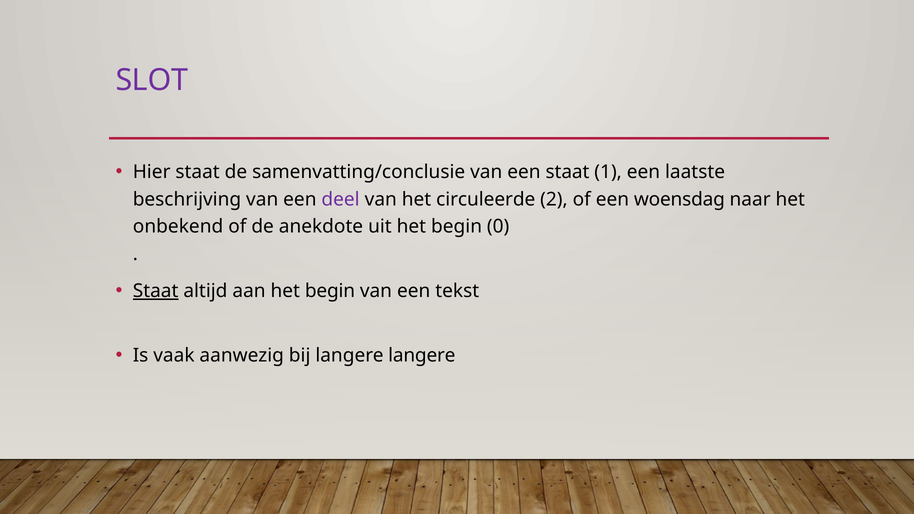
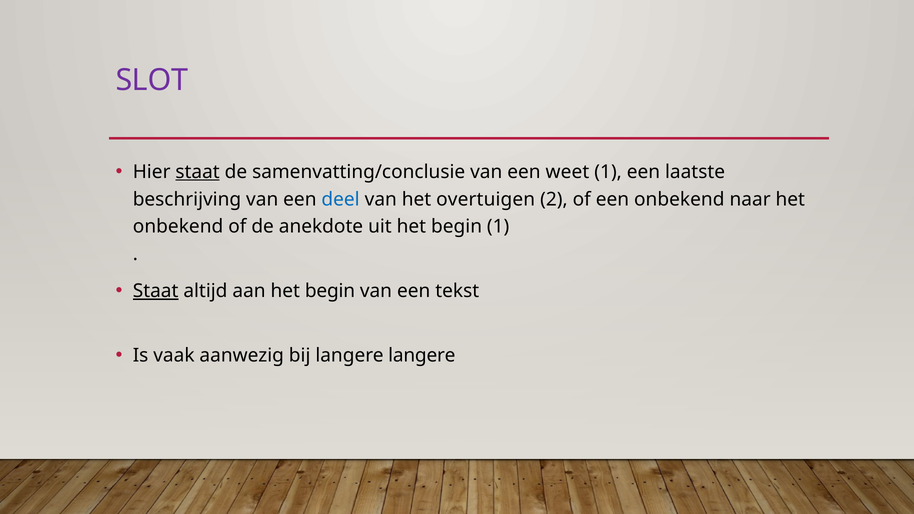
staat underline: none -> present (198, 172)
een staat: staat -> weet (567, 172)
deel colour: purple -> blue (341, 199)
circuleerde: circuleerde -> overtuigen (486, 199)
een woensdag: woensdag -> onbekend (679, 199)
begin 0: 0 -> 1 (498, 227)
